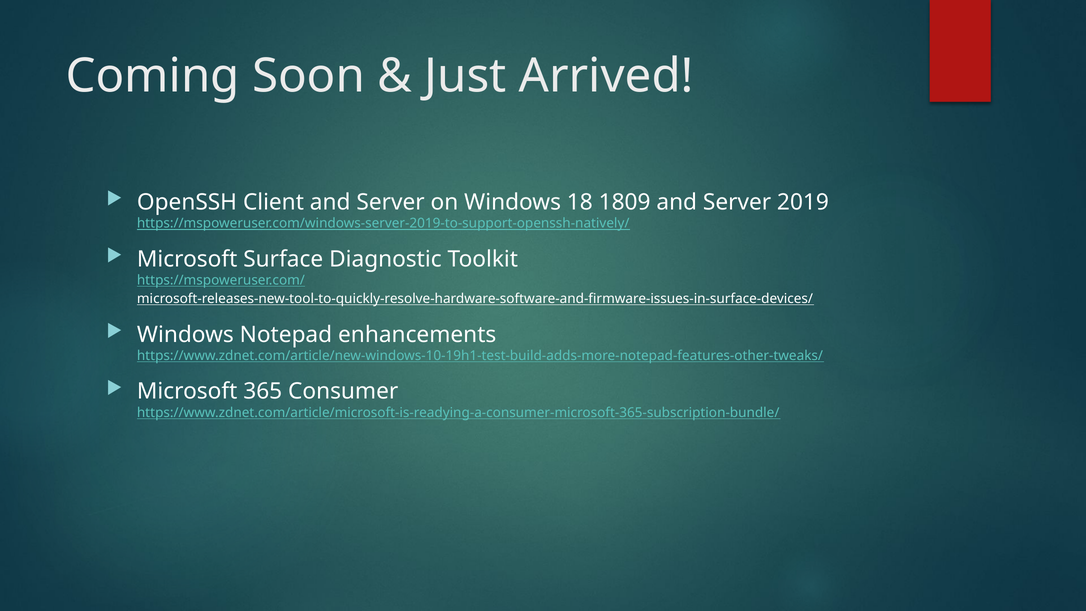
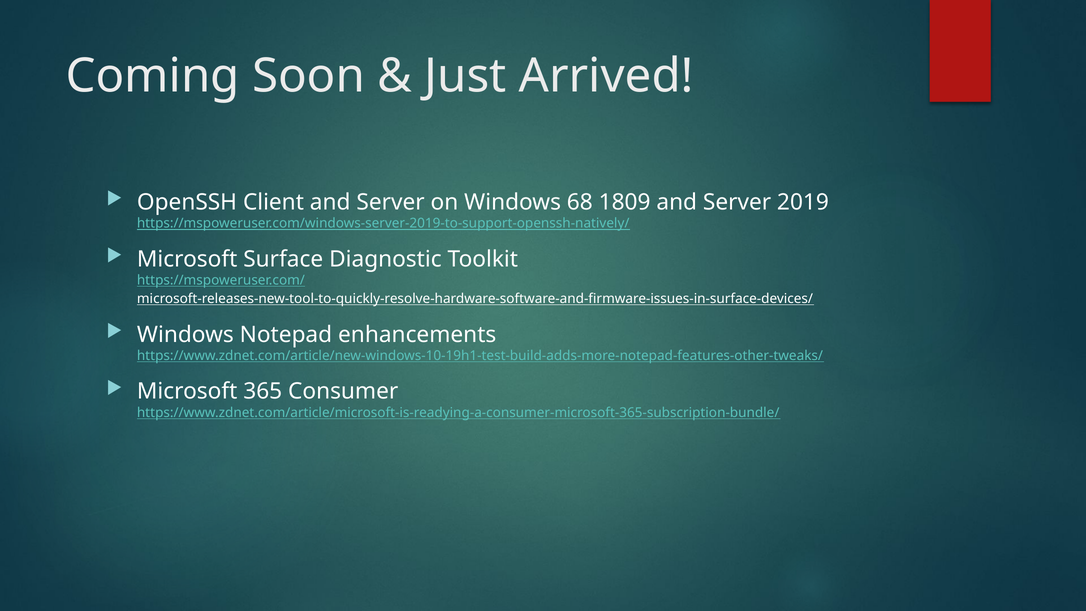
18: 18 -> 68 (580, 202)
